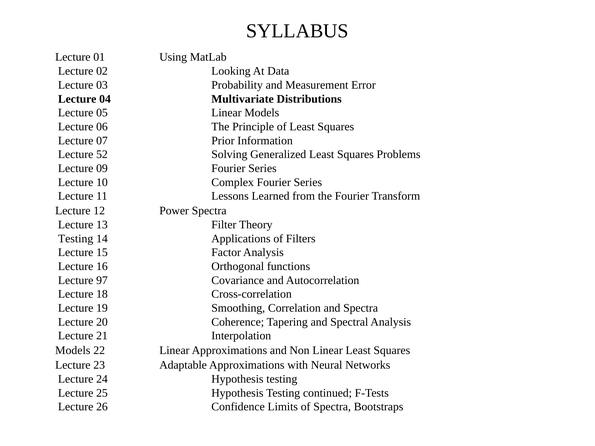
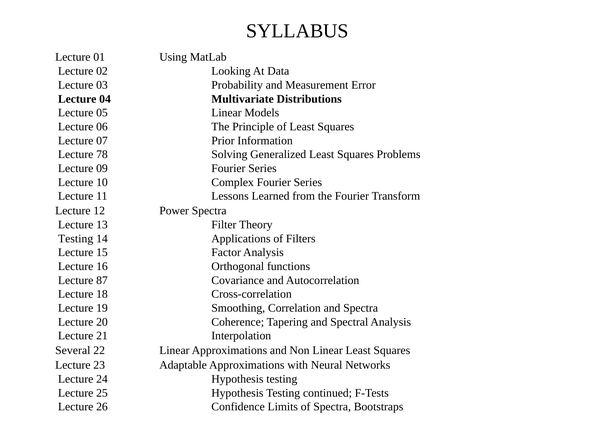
52: 52 -> 78 (102, 155)
97: 97 -> 87 (102, 280)
Models: Models -> Several (73, 351)
